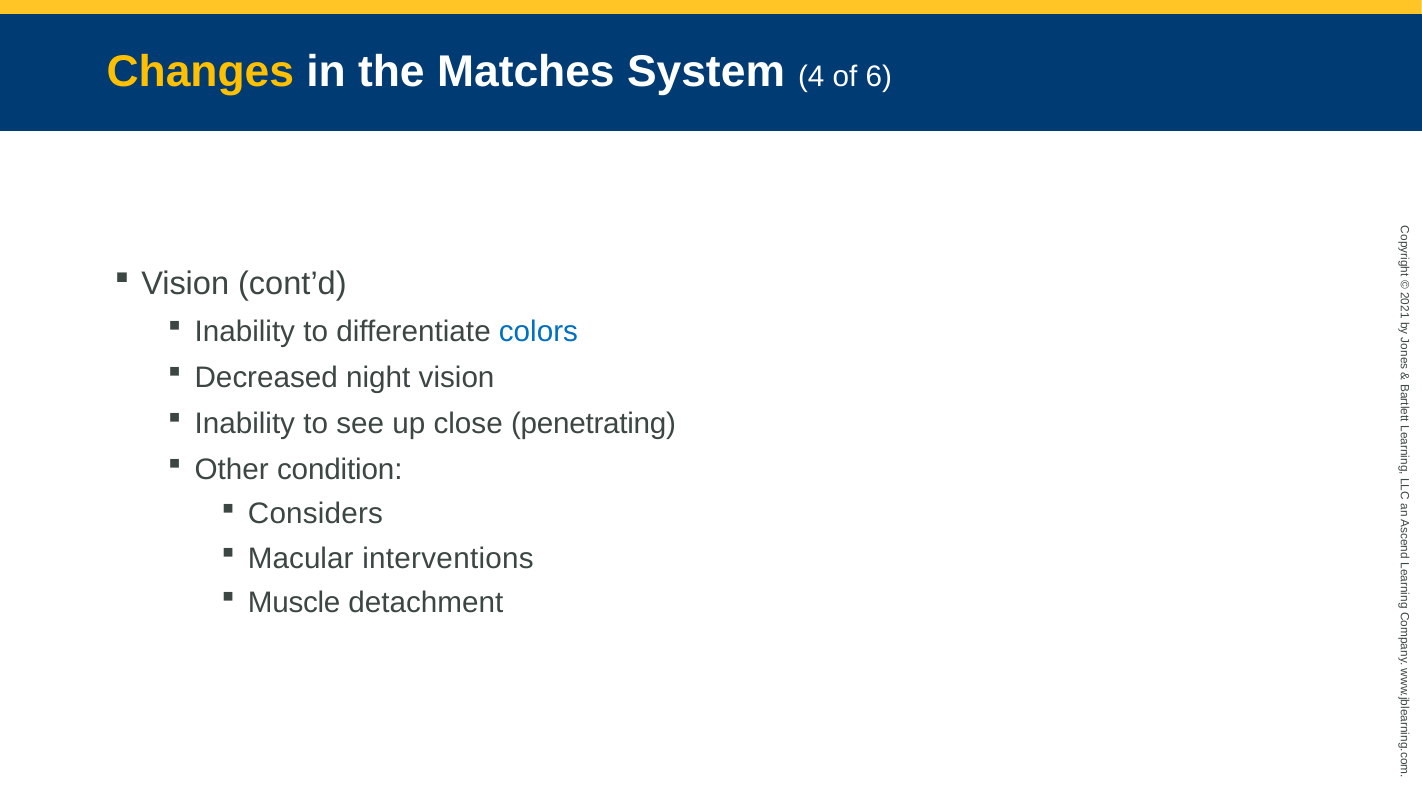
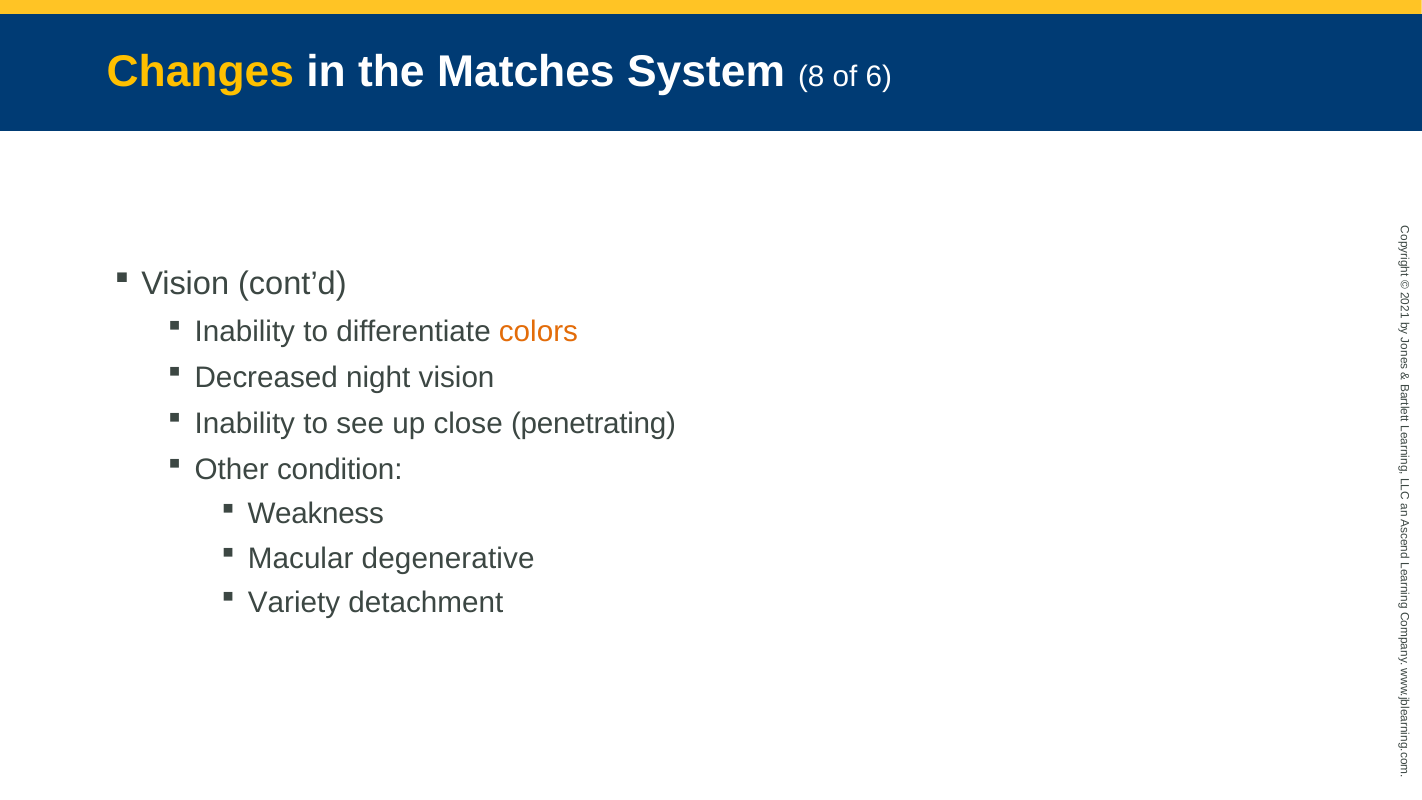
4: 4 -> 8 (811, 76)
colors colour: blue -> orange (538, 332)
Considers: Considers -> Weakness (316, 514)
interventions: interventions -> degenerative (448, 558)
Muscle: Muscle -> Variety (294, 603)
